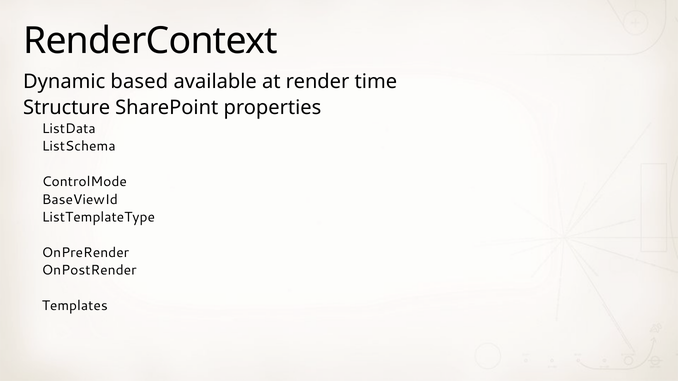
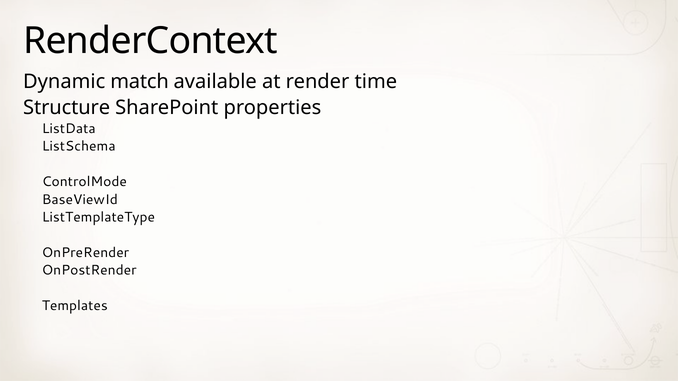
based: based -> match (140, 82)
